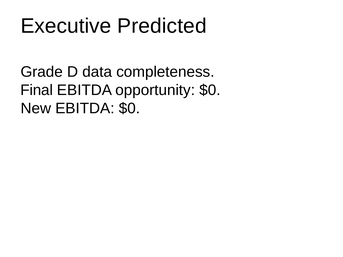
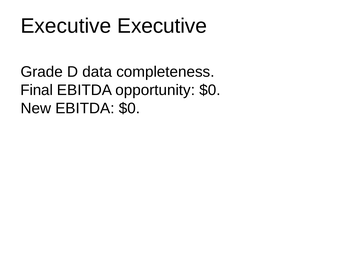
Executive Predicted: Predicted -> Executive (162, 26)
